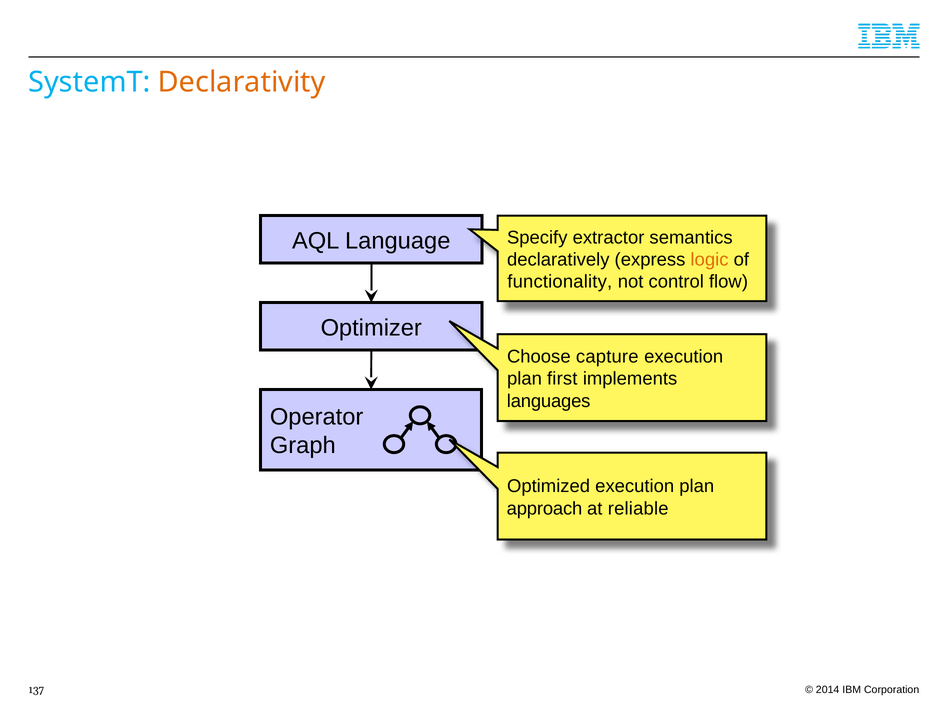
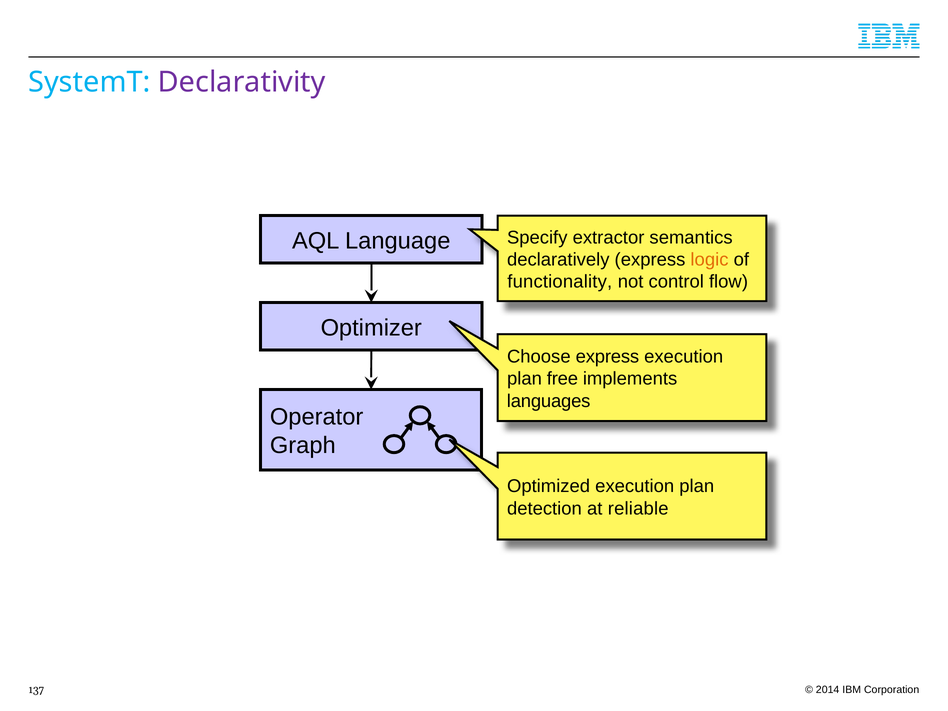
Declarativity colour: orange -> purple (242, 82)
Choose capture: capture -> express (607, 357)
first: first -> free (562, 379)
approach: approach -> detection (544, 508)
